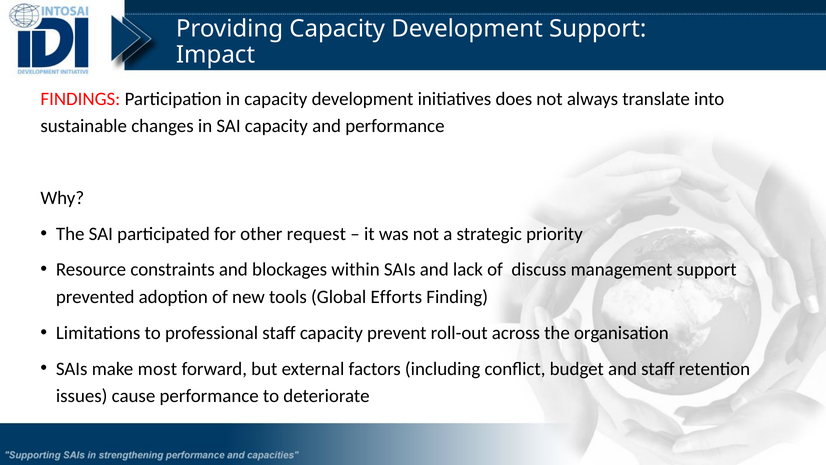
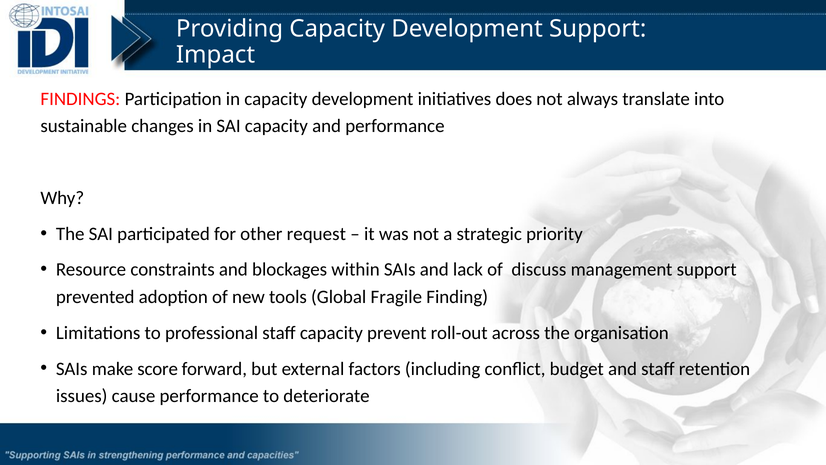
Efforts: Efforts -> Fragile (396, 297)
most: most -> score (158, 368)
